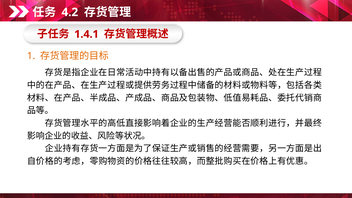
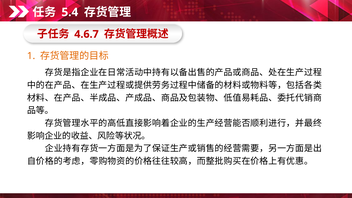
4.2: 4.2 -> 5.4 (70, 12)
1.4.1: 1.4.1 -> 4.6.7 (86, 34)
